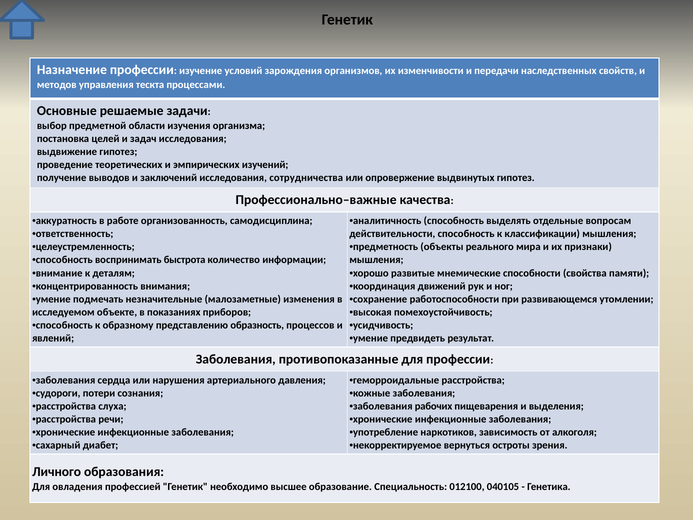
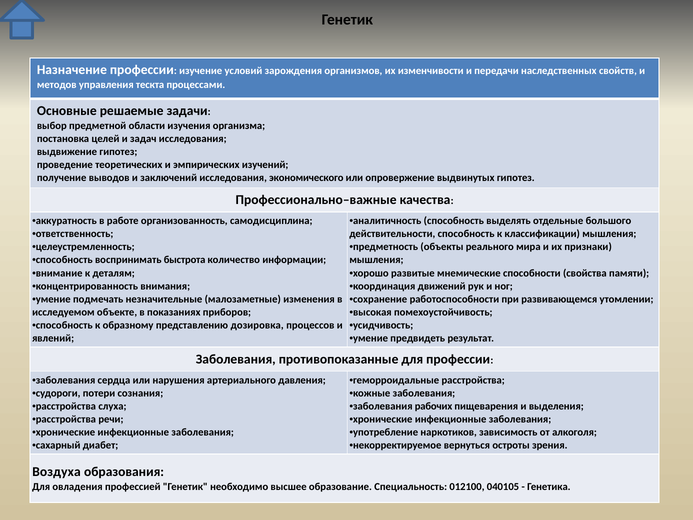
сотрудничества: сотрудничества -> экономического (306, 178)
вопросам: вопросам -> большого (608, 221)
образность: образность -> дозировка (257, 325)
Личного: Личного -> Воздуха (57, 472)
